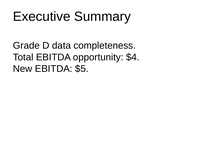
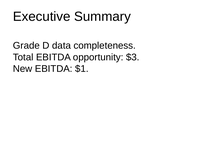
$4: $4 -> $3 (133, 57)
$5: $5 -> $1 (82, 69)
